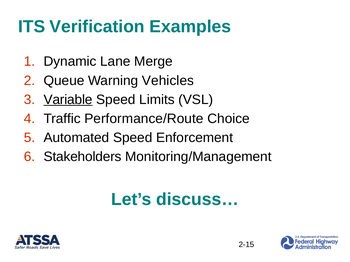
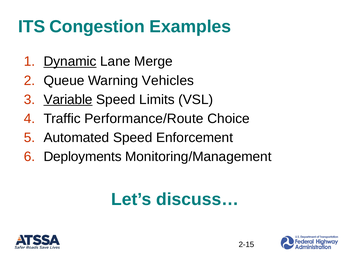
Verification: Verification -> Congestion (97, 27)
Dynamic underline: none -> present (70, 62)
Stakeholders: Stakeholders -> Deployments (83, 157)
